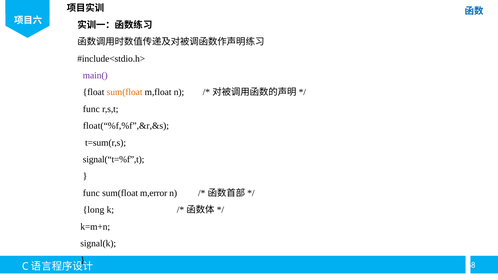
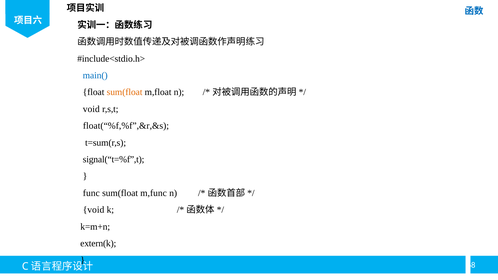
main( colour: purple -> blue (95, 75)
func: func -> void (91, 109)
m,error: m,error -> m,func (154, 193)
long: long -> void (94, 210)
signal(k: signal(k -> extern(k (98, 244)
